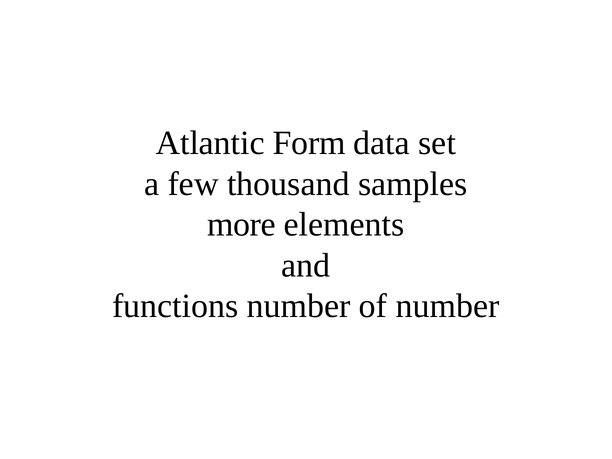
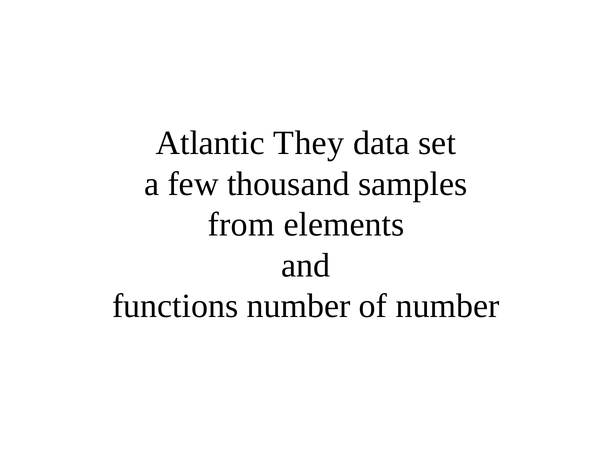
Form: Form -> They (309, 143)
more: more -> from (241, 225)
